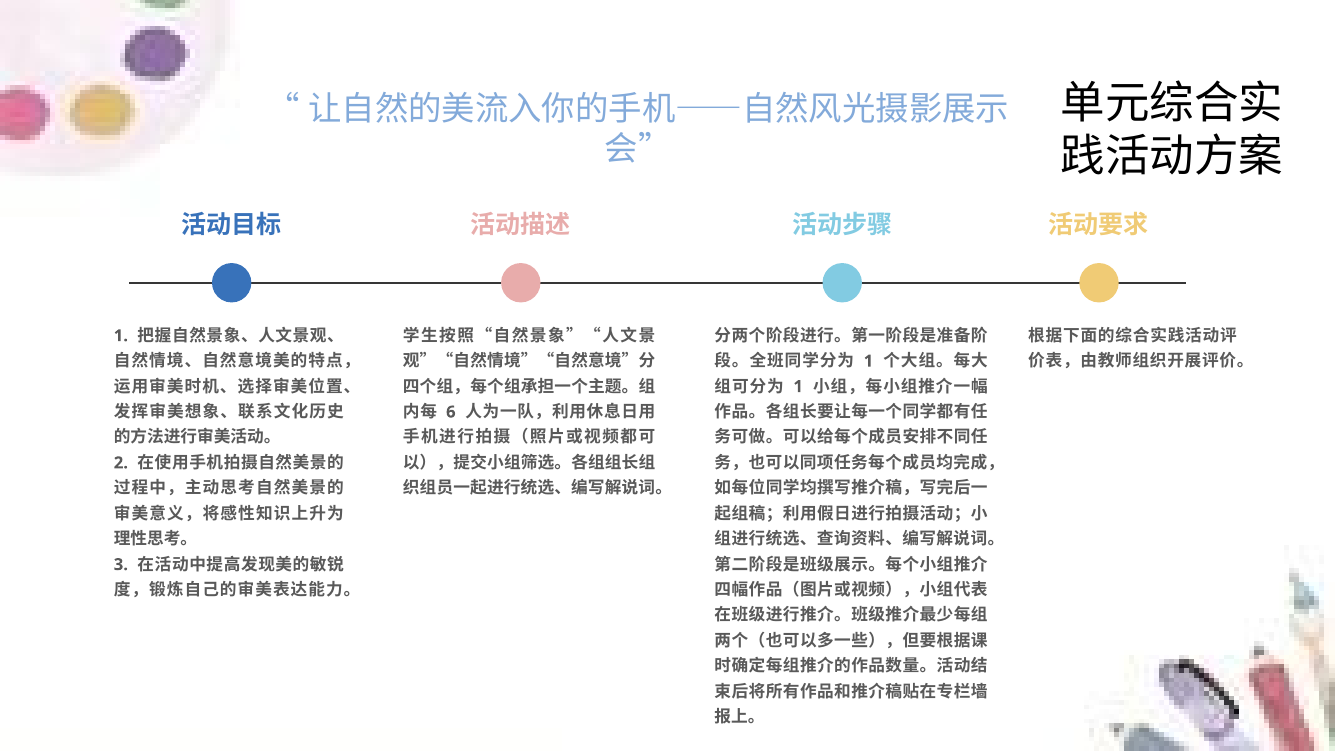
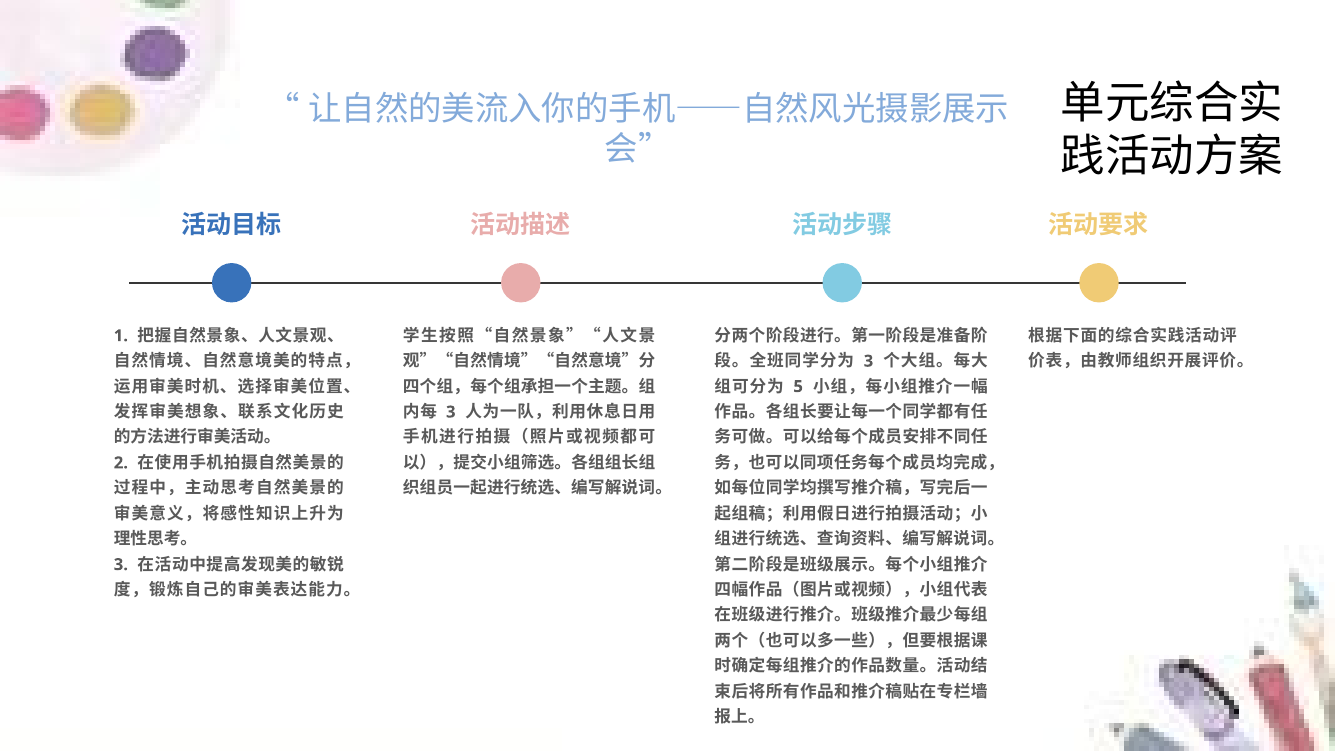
1: 1 -> 3 (869, 361)
1: 1 -> 5 (798, 387)
6: 6 -> 3 (451, 412)
